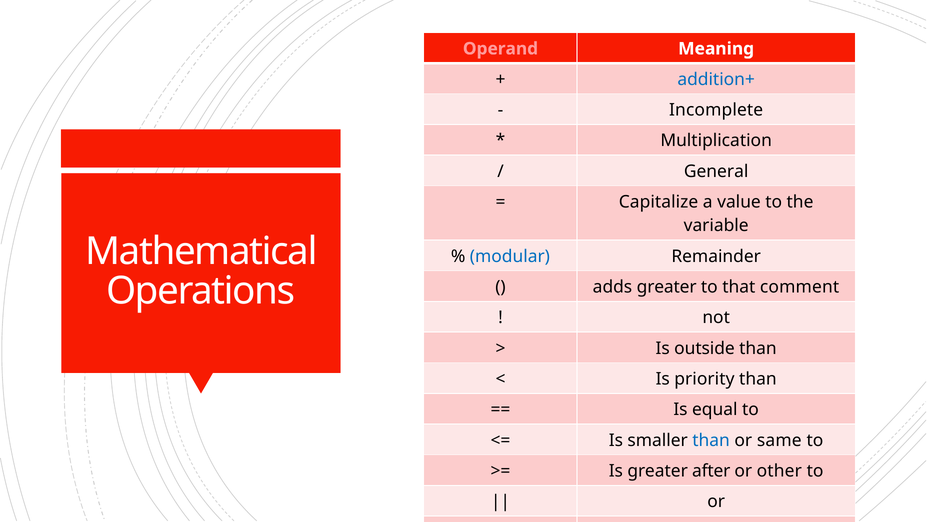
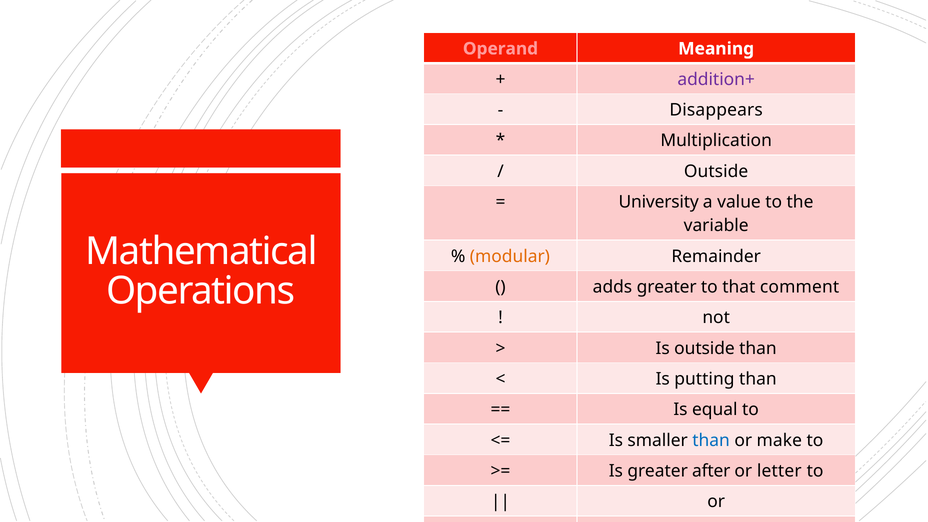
addition+ colour: blue -> purple (716, 79)
Incomplete: Incomplete -> Disappears (716, 110)
General: General -> Outside (716, 171)
Capitalize: Capitalize -> University (659, 202)
modular colour: blue -> orange (510, 256)
priority: priority -> putting (704, 379)
same: same -> make (779, 440)
other: other -> letter (779, 471)
